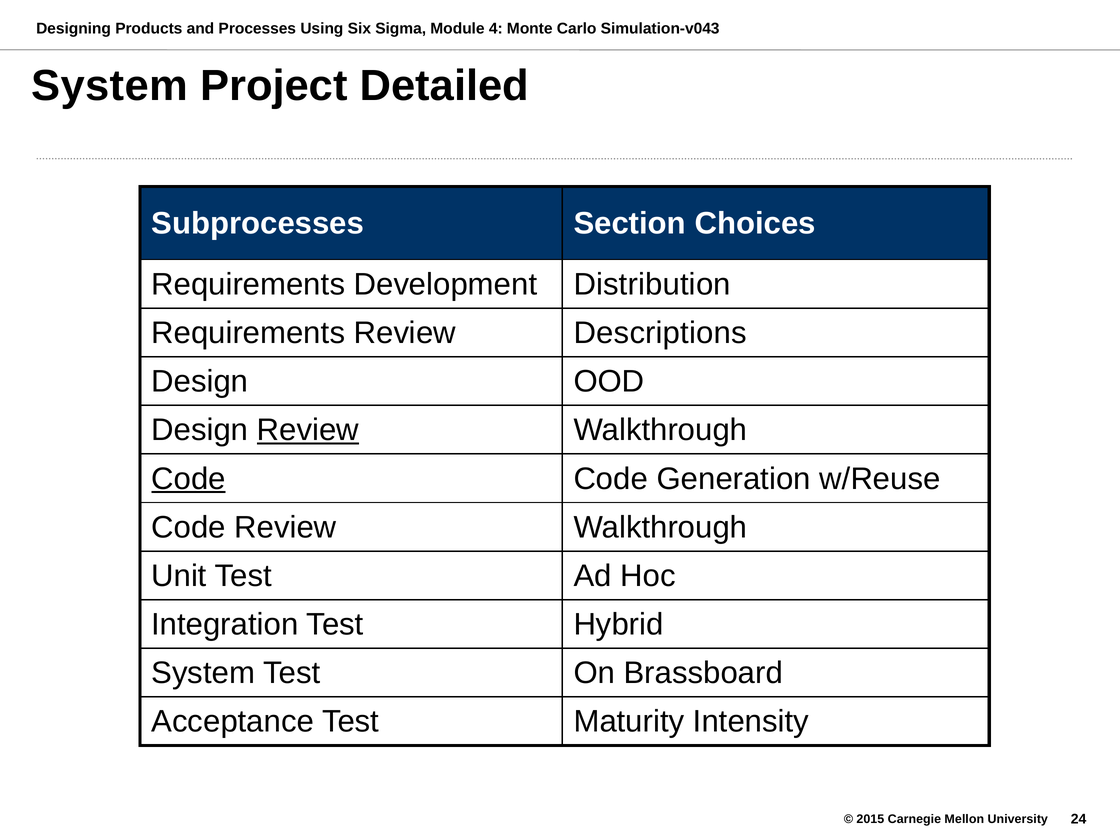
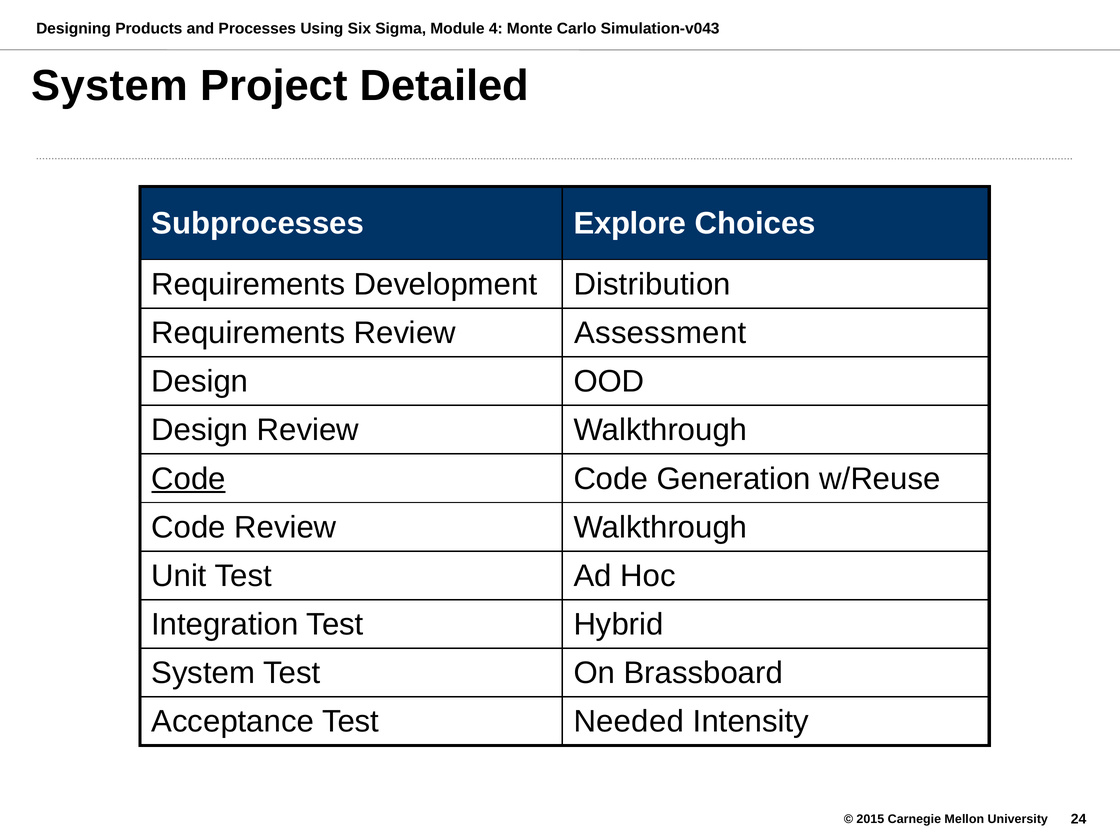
Section: Section -> Explore (630, 224)
Descriptions: Descriptions -> Assessment (660, 333)
Review underline: present -> none (308, 430)
Maturity: Maturity -> Needed (629, 722)
